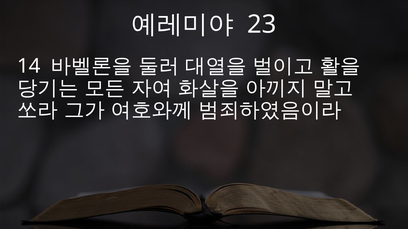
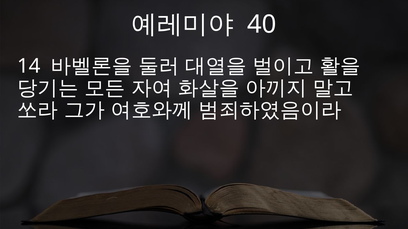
23: 23 -> 40 (262, 25)
